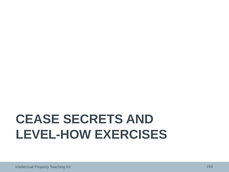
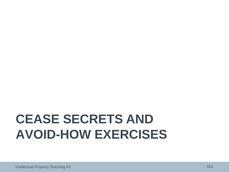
LEVEL-HOW: LEVEL-HOW -> AVOID-HOW (53, 134)
